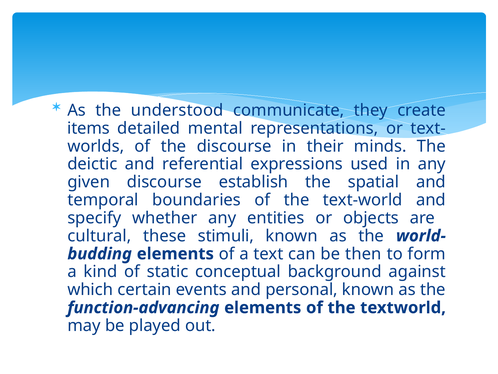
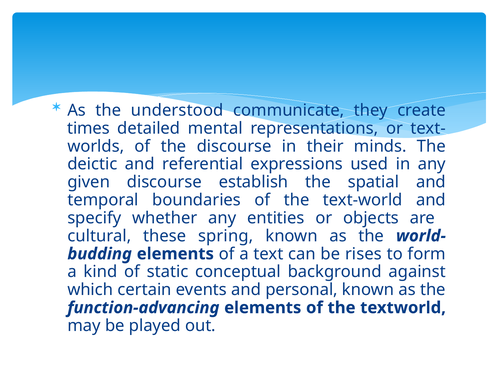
items: items -> times (89, 128)
stimuli: stimuli -> spring (226, 236)
then: then -> rises (363, 254)
